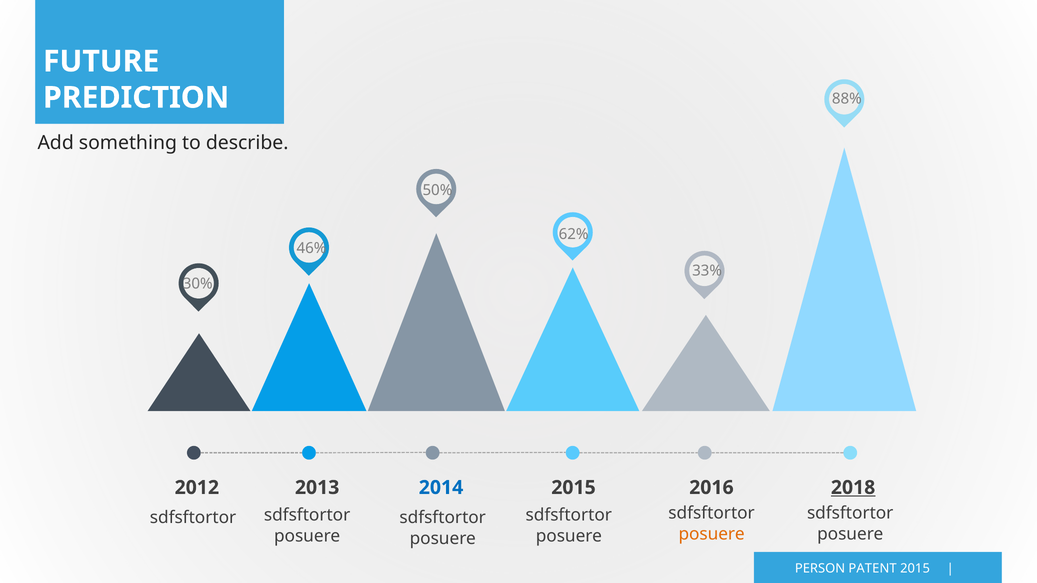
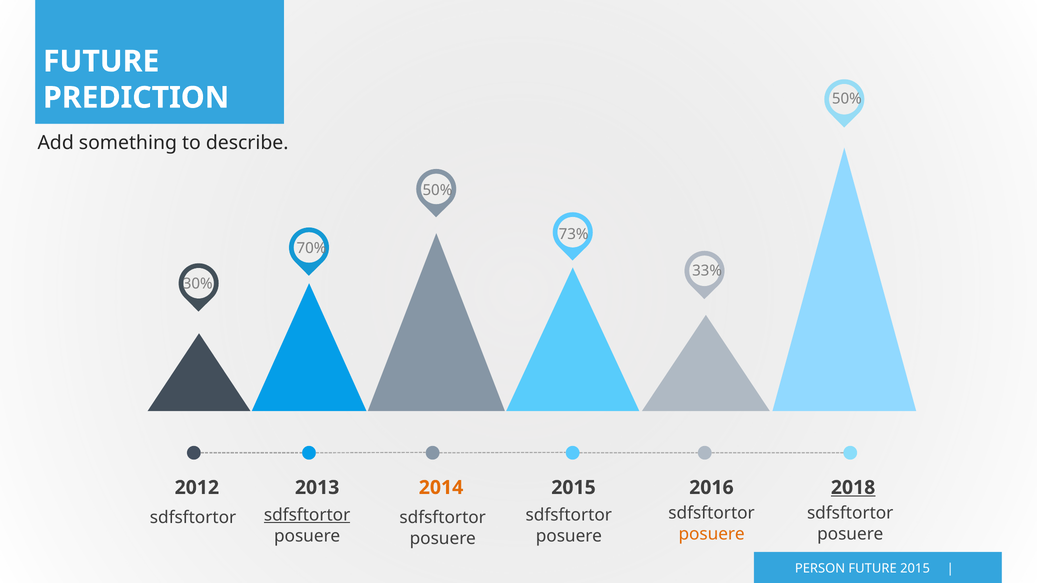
88%: 88% -> 50% (847, 99)
62%: 62% -> 73% (574, 234)
46%: 46% -> 70% (312, 248)
2014 colour: blue -> orange (441, 488)
sdfsftortor underline: none -> present (307, 515)
PERSON PATENT: PATENT -> FUTURE (873, 569)
